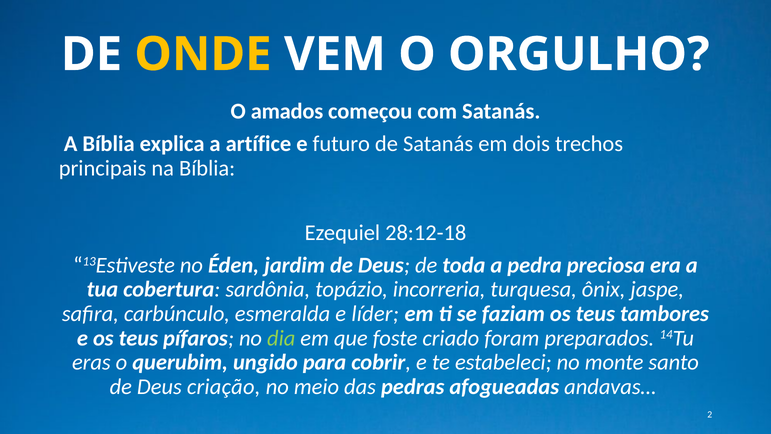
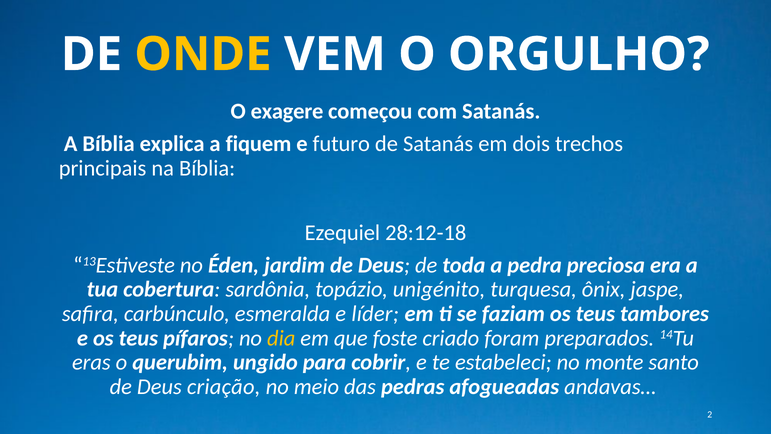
amados: amados -> exagere (287, 111)
artífice: artífice -> fiquem (259, 144)
incorreria: incorreria -> unigénito (439, 289)
dia colour: light green -> yellow (281, 338)
